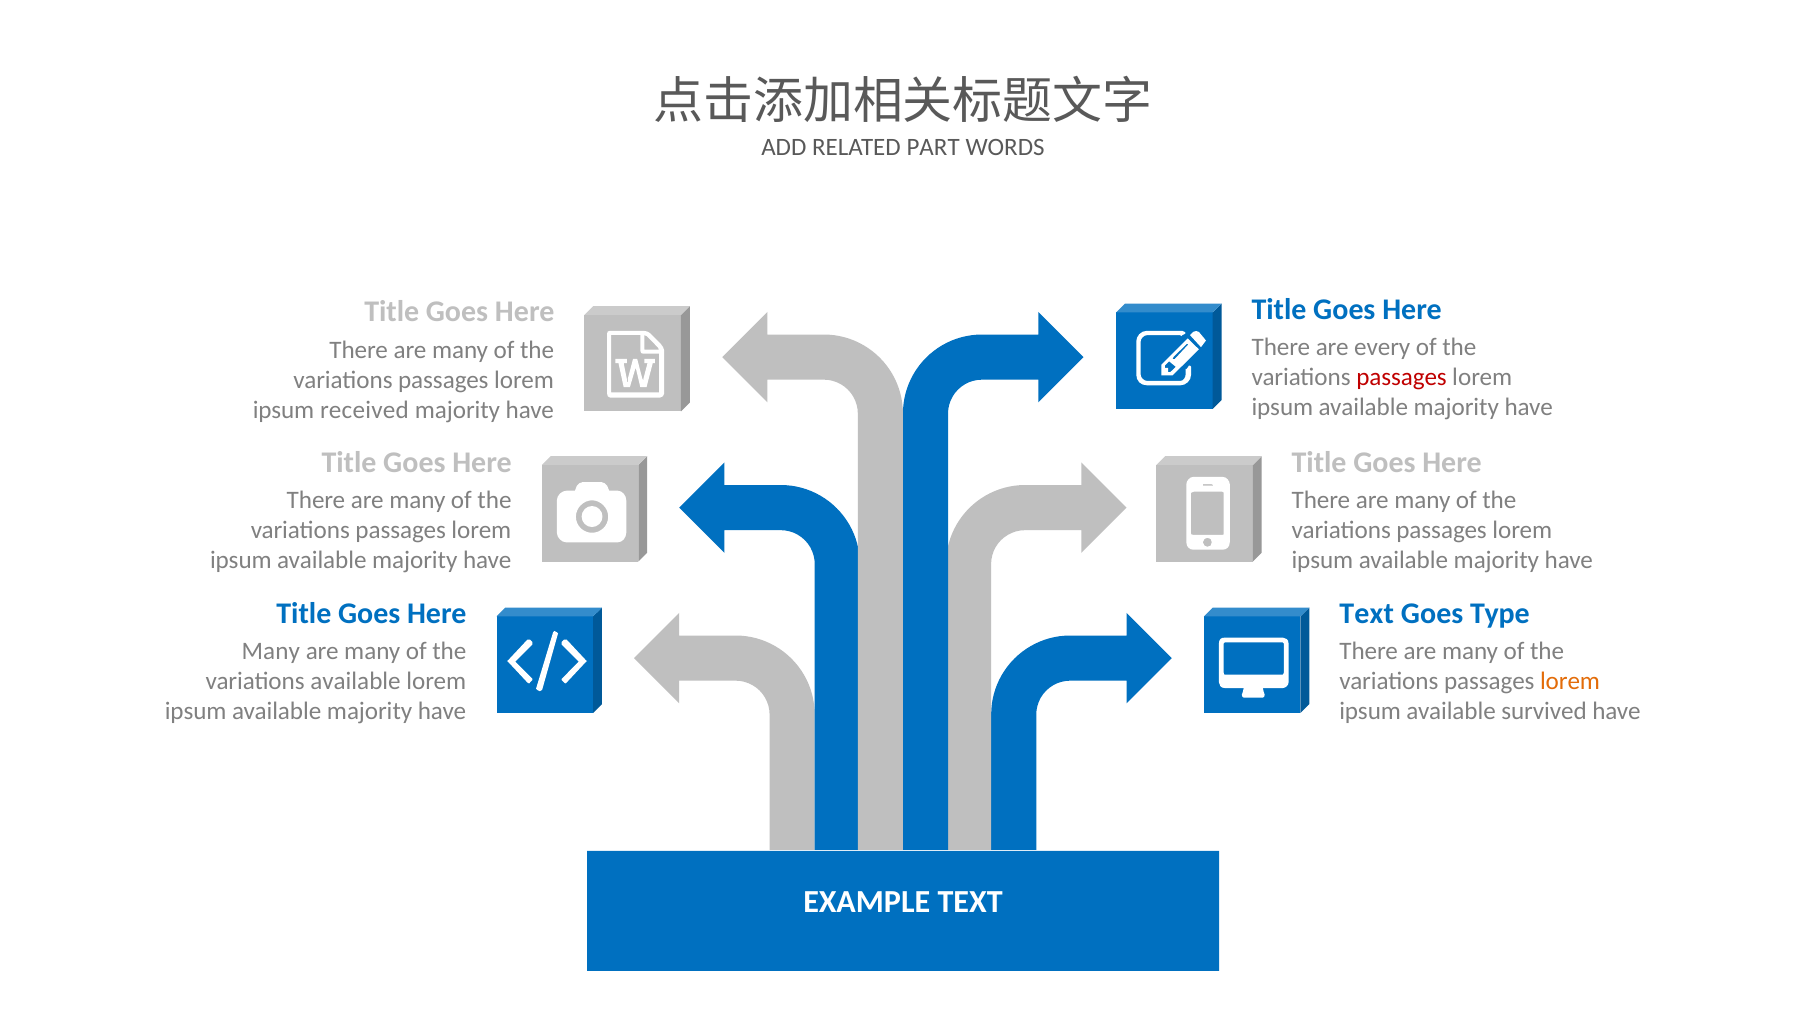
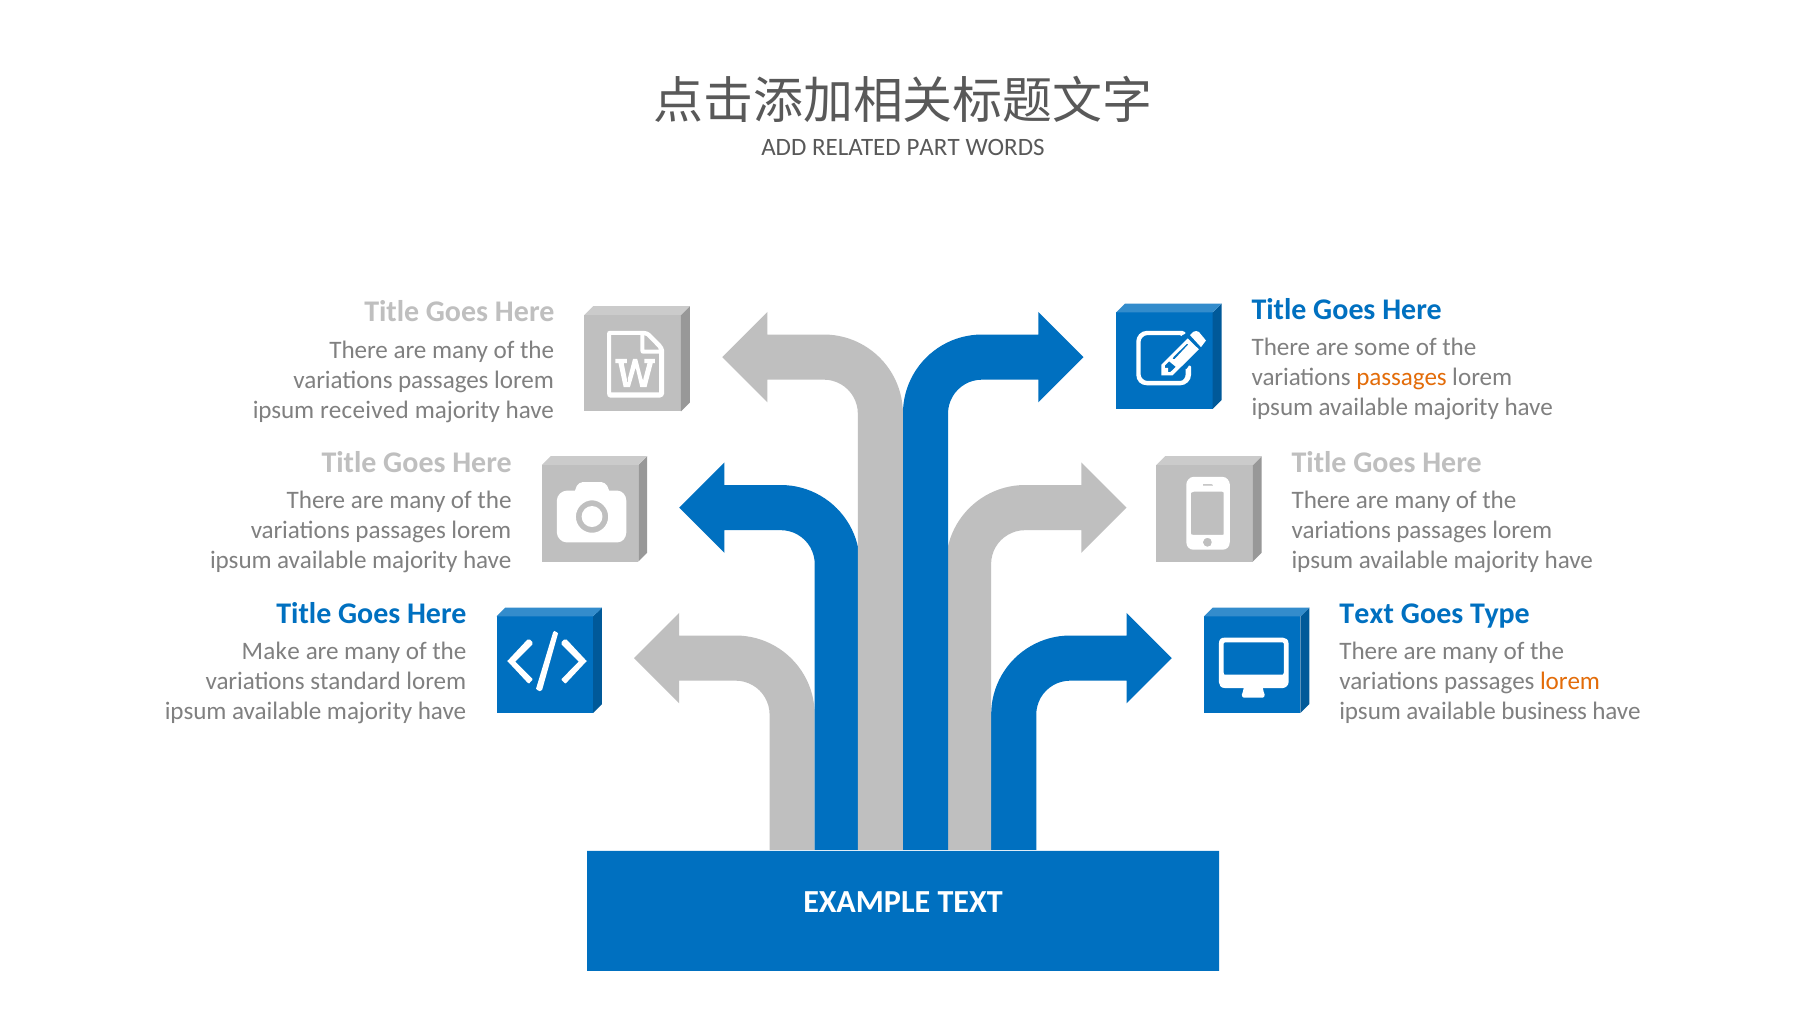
every: every -> some (1382, 347)
passages colour: red -> orange (1402, 377)
Many: Many -> Make (271, 651)
variations available: available -> standard (356, 681)
survived: survived -> business (1544, 711)
